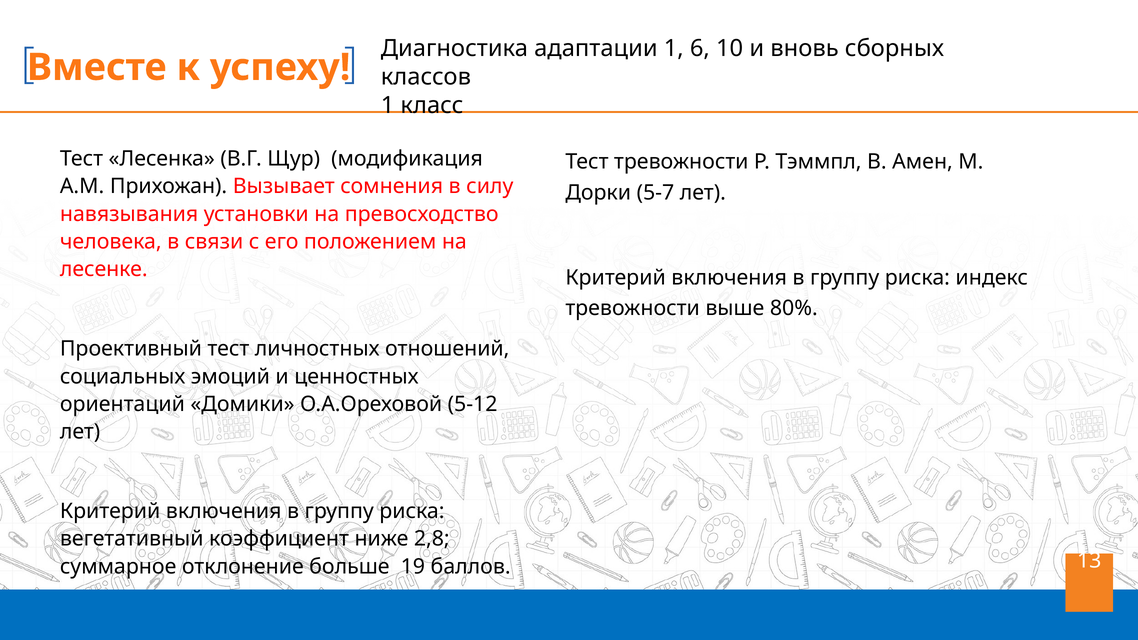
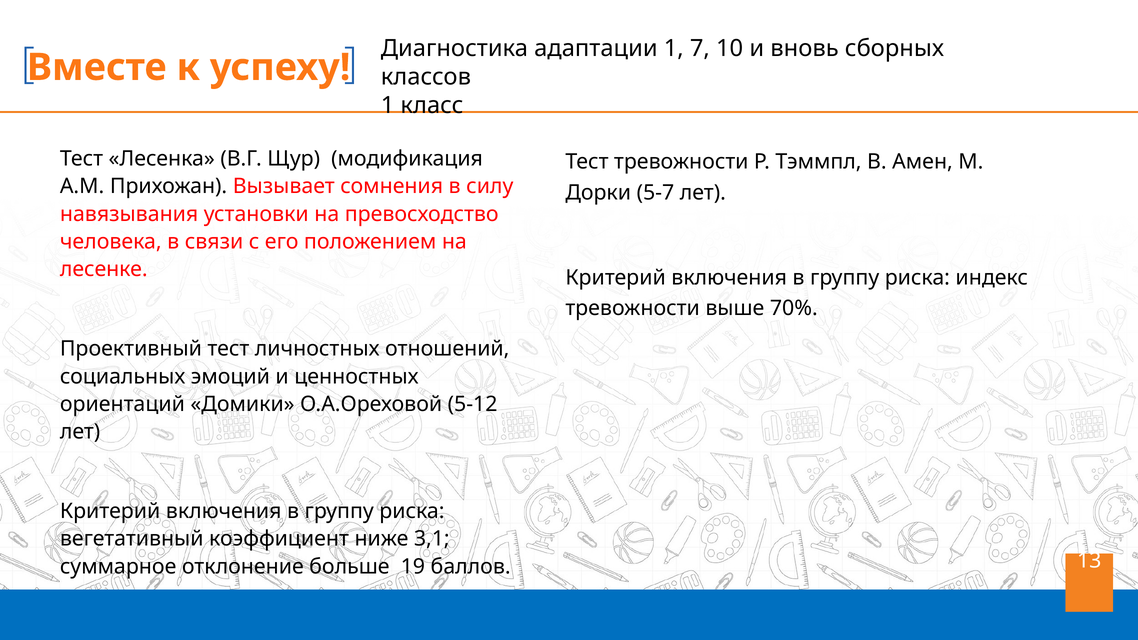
6: 6 -> 7 (700, 48)
80%: 80% -> 70% (794, 308)
2,8: 2,8 -> 3,1 (432, 539)
